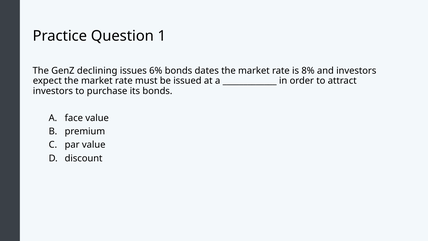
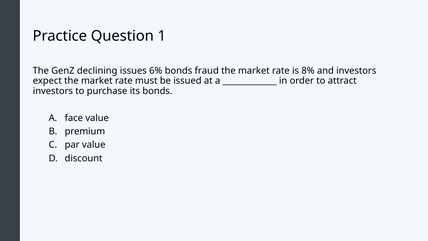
dates: dates -> fraud (207, 71)
